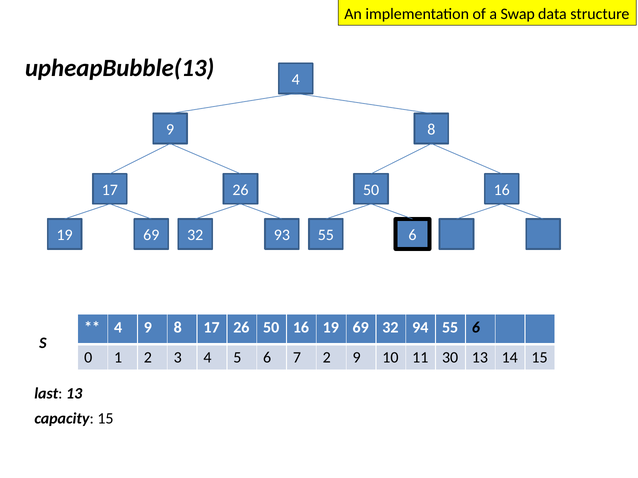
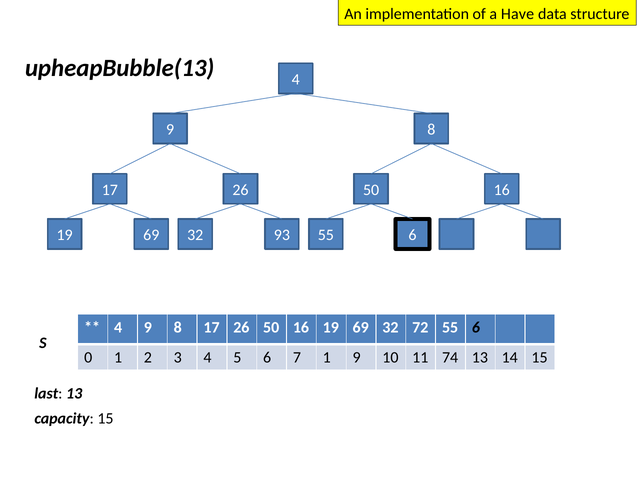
Swap: Swap -> Have (518, 14)
94: 94 -> 72 (420, 328)
7 2: 2 -> 1 (327, 358)
30: 30 -> 74 (450, 358)
